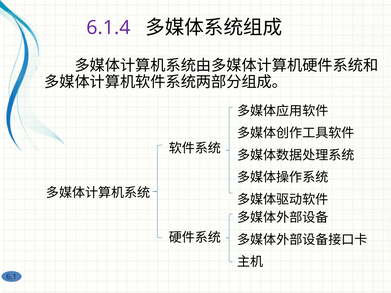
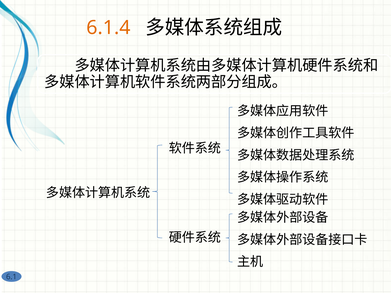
6.1.4 colour: purple -> orange (108, 28)
